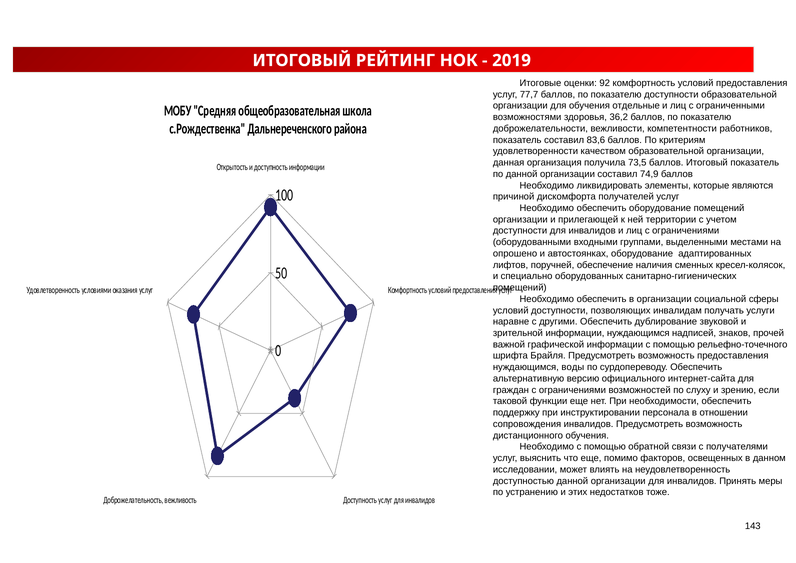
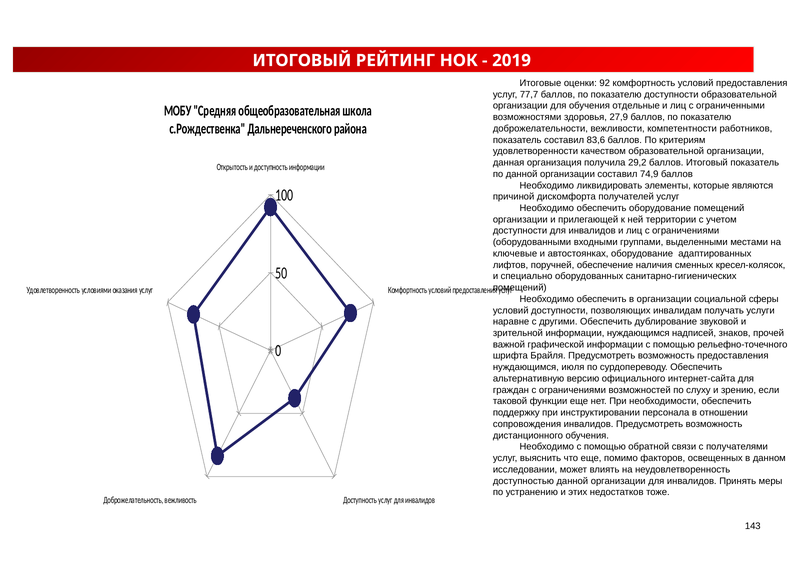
36,2: 36,2 -> 27,9 (619, 117)
73,5: 73,5 -> 29,2 (637, 163)
опрошено: опрошено -> ключевые (515, 254)
воды: воды -> июля (573, 367)
